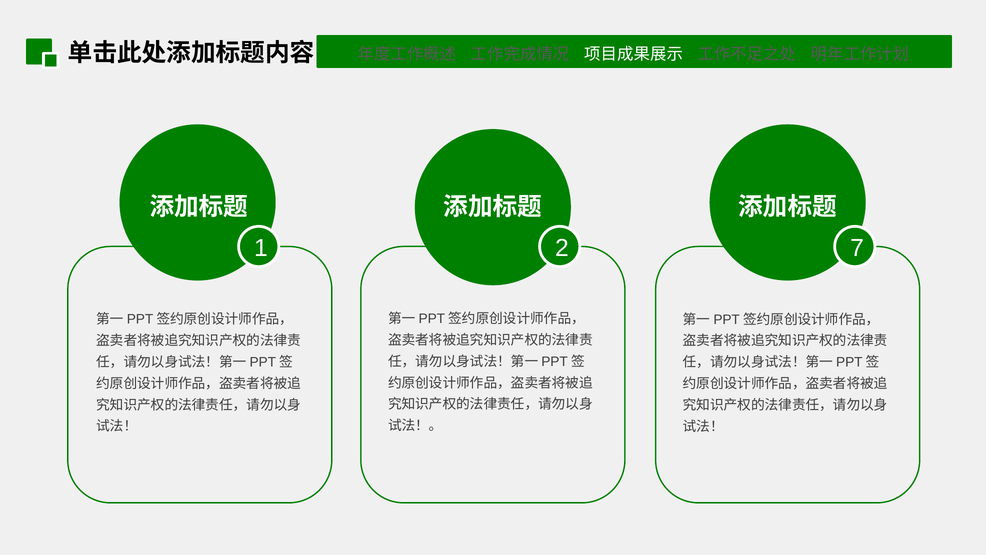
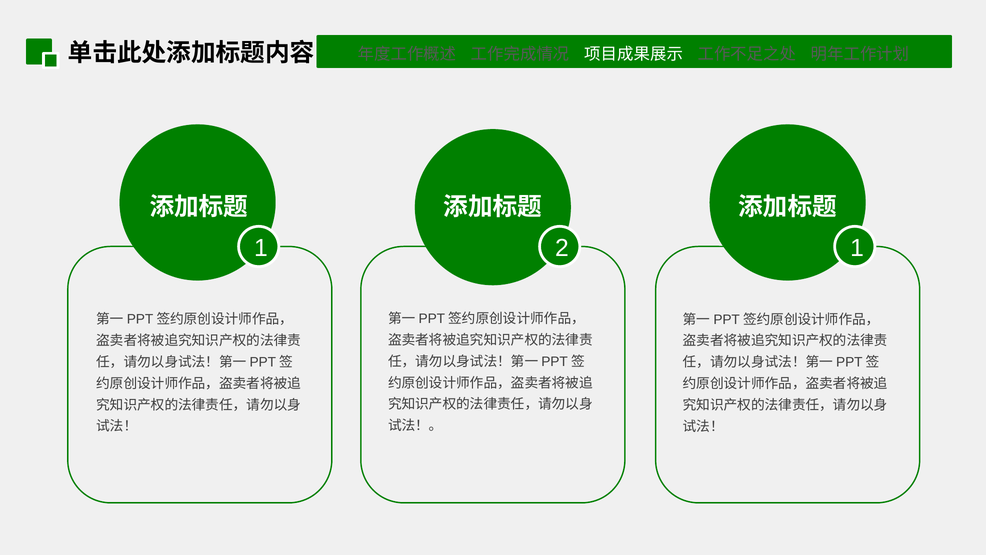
2 7: 7 -> 1 (857, 248)
